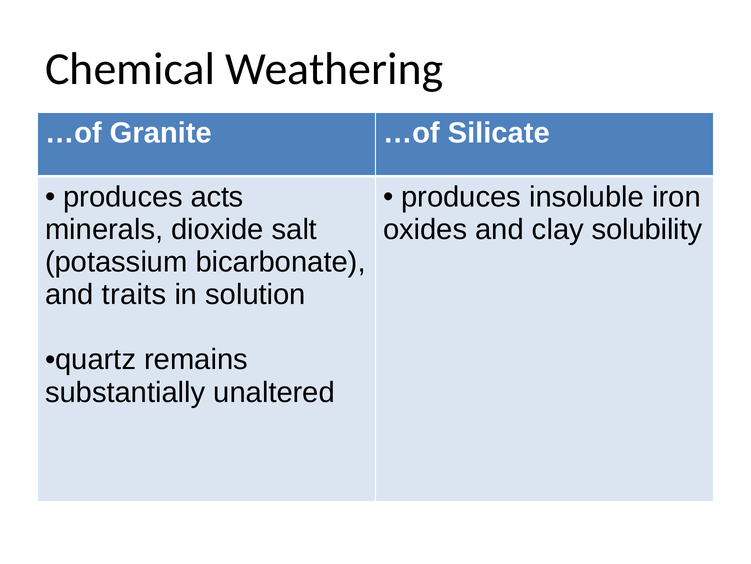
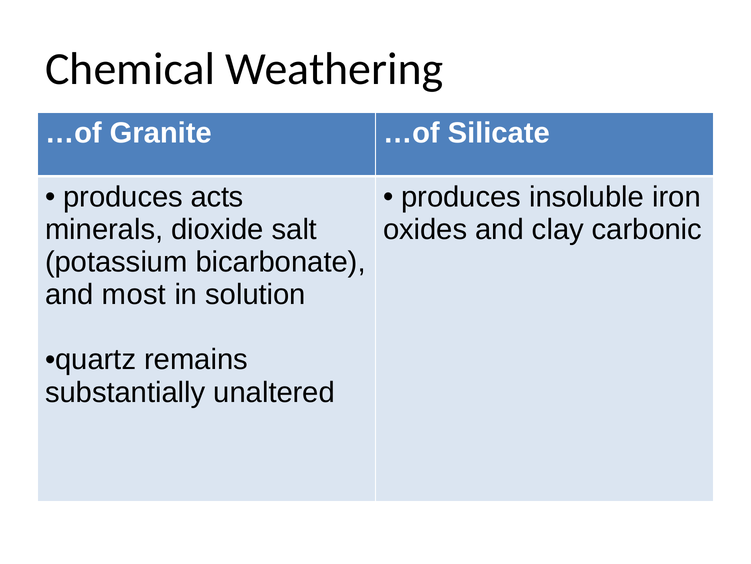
solubility: solubility -> carbonic (647, 229)
traits: traits -> most (134, 294)
